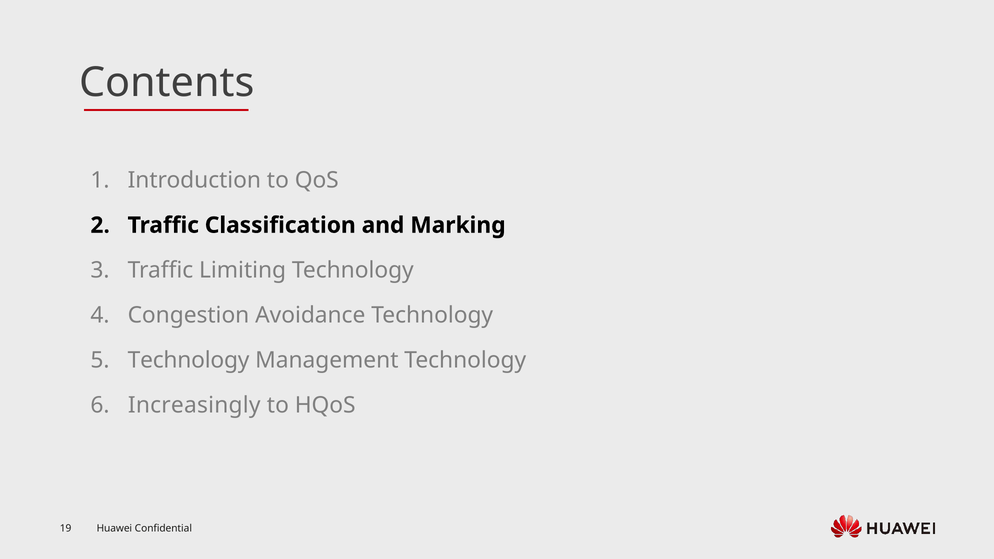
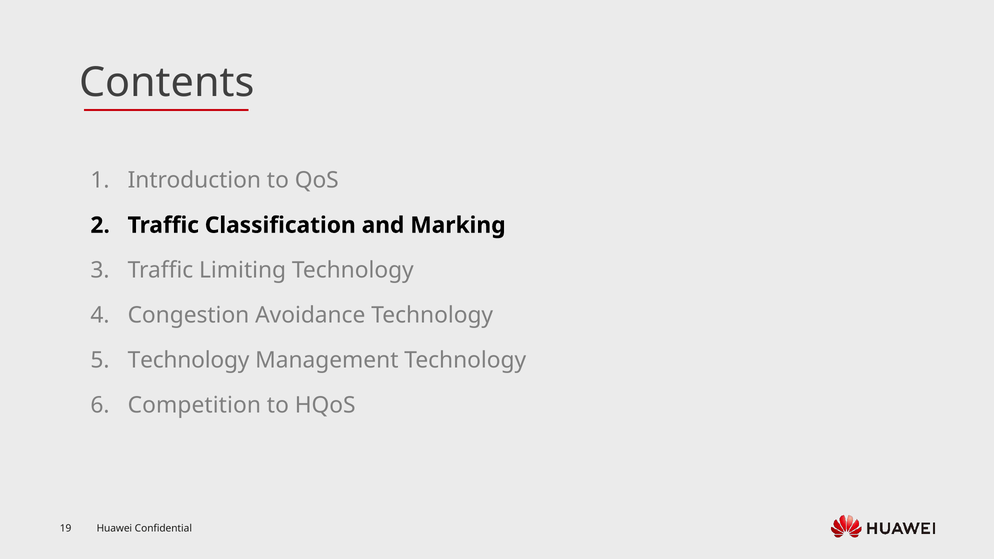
Increasingly: Increasingly -> Competition (194, 405)
